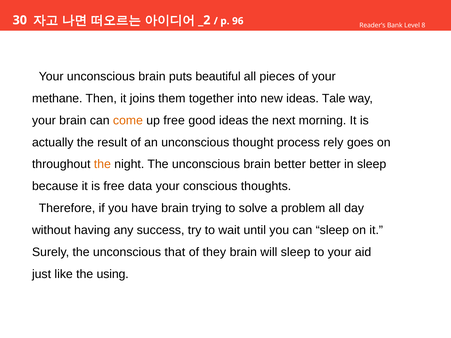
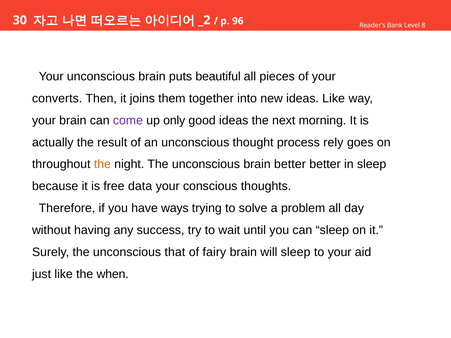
methane: methane -> converts (57, 98)
ideas Tale: Tale -> Like (334, 98)
come colour: orange -> purple (128, 120)
up free: free -> only (174, 120)
have brain: brain -> ways (175, 208)
they: they -> fairy (214, 252)
using: using -> when (113, 274)
